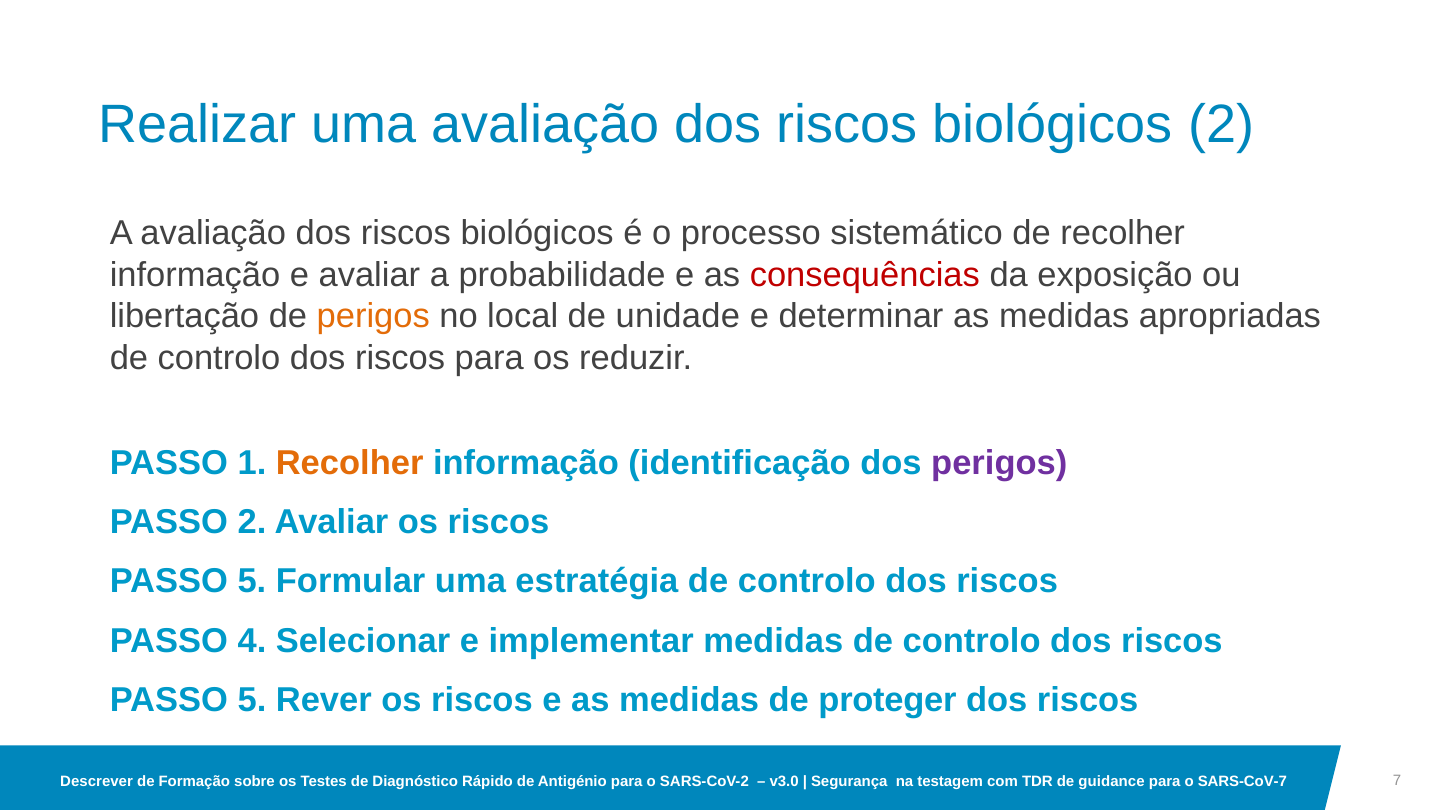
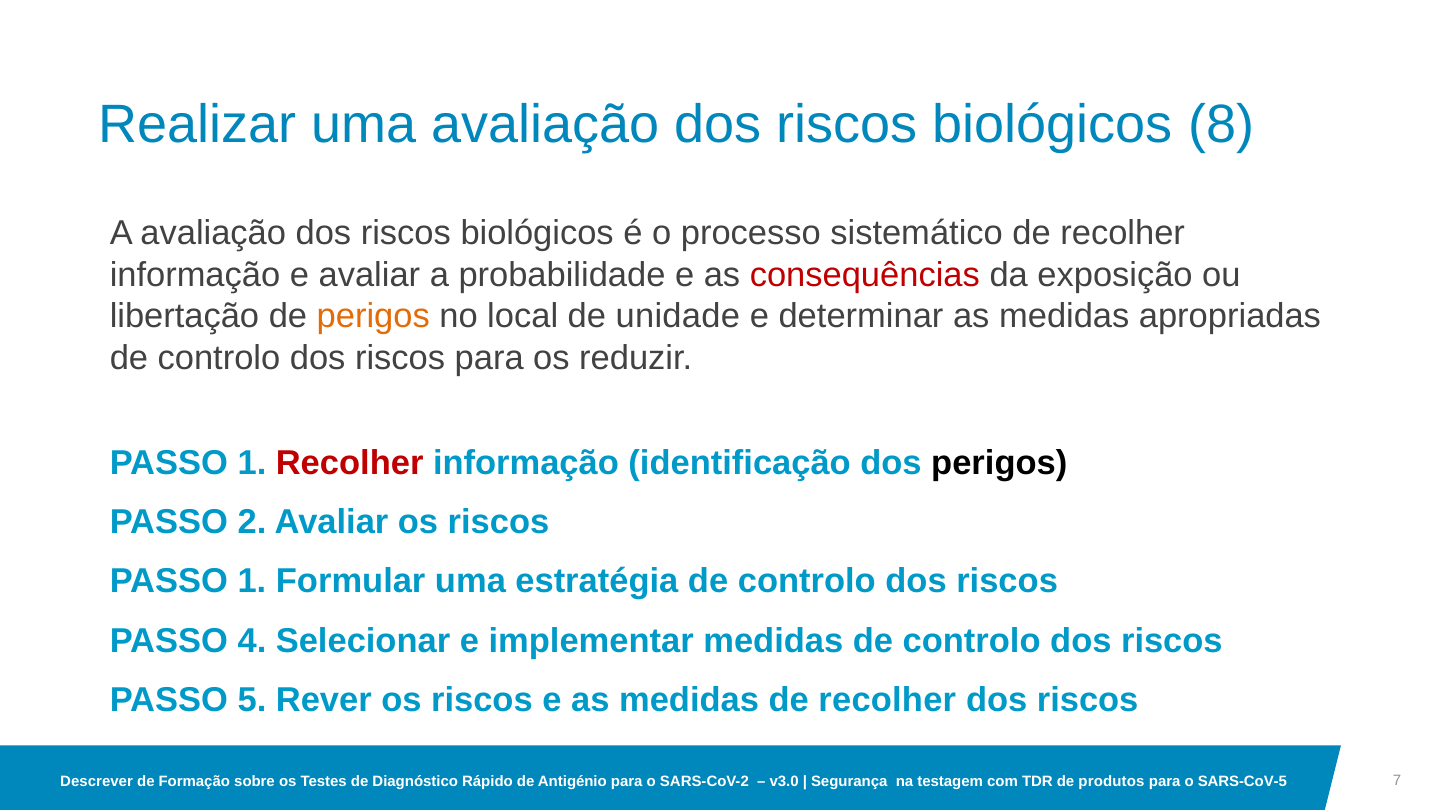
biológicos 2: 2 -> 8 (1221, 125)
Recolher colour: orange -> red (350, 463)
perigos colour: purple -> black (999, 463)
5: 5 -> 1 (252, 581)
medidas de proteger: proteger -> recolher (887, 700)
guidance: guidance -> produtos (1111, 781)
SARS-CoV-7: SARS-CoV-7 -> SARS-CoV-5 (1242, 781)
